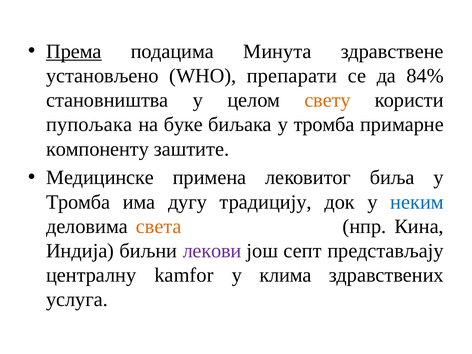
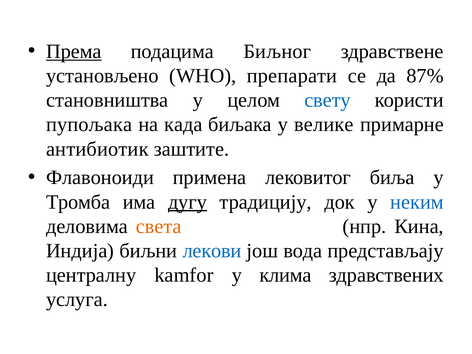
Минута: Минута -> Биљног (277, 51)
84%: 84% -> 87% (425, 76)
свету colour: orange -> blue (328, 100)
буке: буке -> када (183, 125)
биљака у тромба: тромба -> велике (324, 125)
компоненту: компоненту -> антибиотик (97, 149)
Медицинске: Медицинске -> Флавоноиди (100, 178)
дугу underline: none -> present (187, 202)
лекови colour: purple -> blue (212, 251)
септ: септ -> вода (303, 251)
